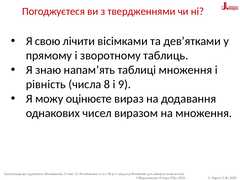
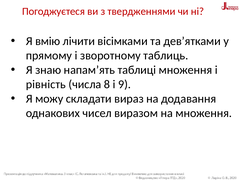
свою: свою -> вмію (48, 41)
оцінюєте: оцінюєте -> складати (89, 99)
